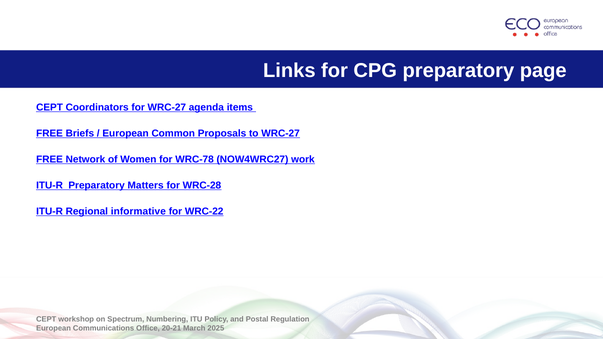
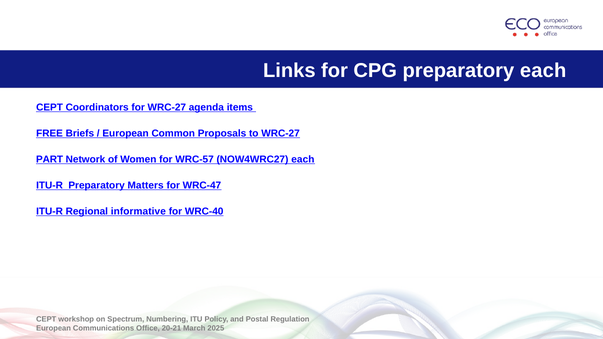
preparatory page: page -> each (543, 71)
FREE: FREE -> PART (50, 159)
WRC-78: WRC-78 -> WRC-57 (195, 159)
NOW4WRC27 work: work -> each (303, 159)
WRC-28: WRC-28 -> WRC-47 (202, 185)
WRC-22: WRC-22 -> WRC-40 (204, 211)
